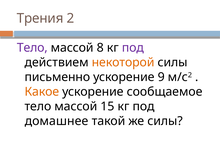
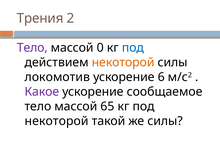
8: 8 -> 0 (100, 48)
под colour: purple -> blue (133, 48)
письменно: письменно -> локомотив (57, 77)
9: 9 -> 6 (161, 77)
Какое colour: orange -> purple (42, 92)
15: 15 -> 65 (107, 106)
домашнее: домашнее -> некоторой (57, 121)
